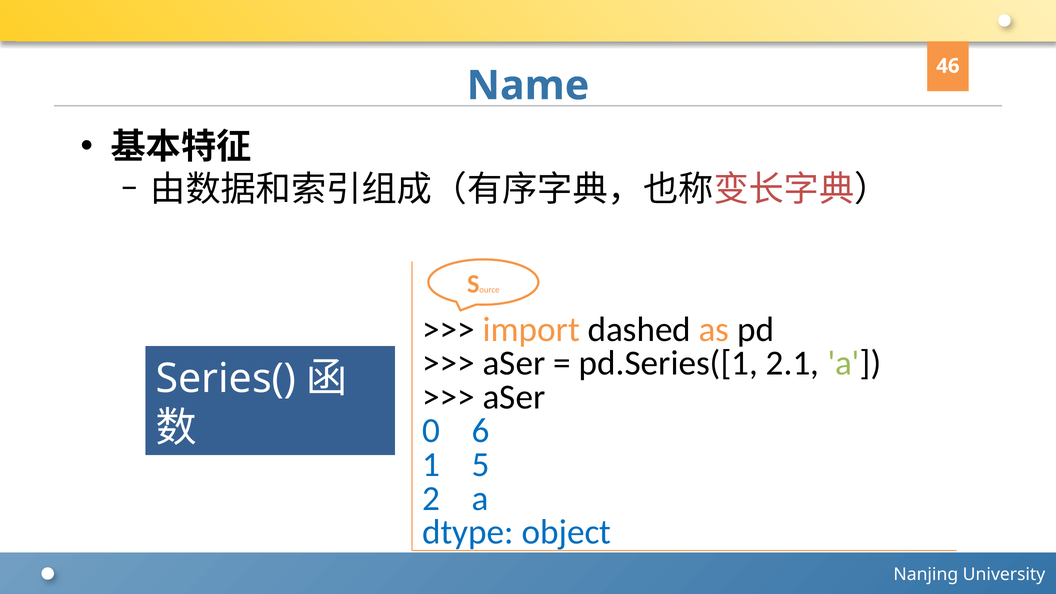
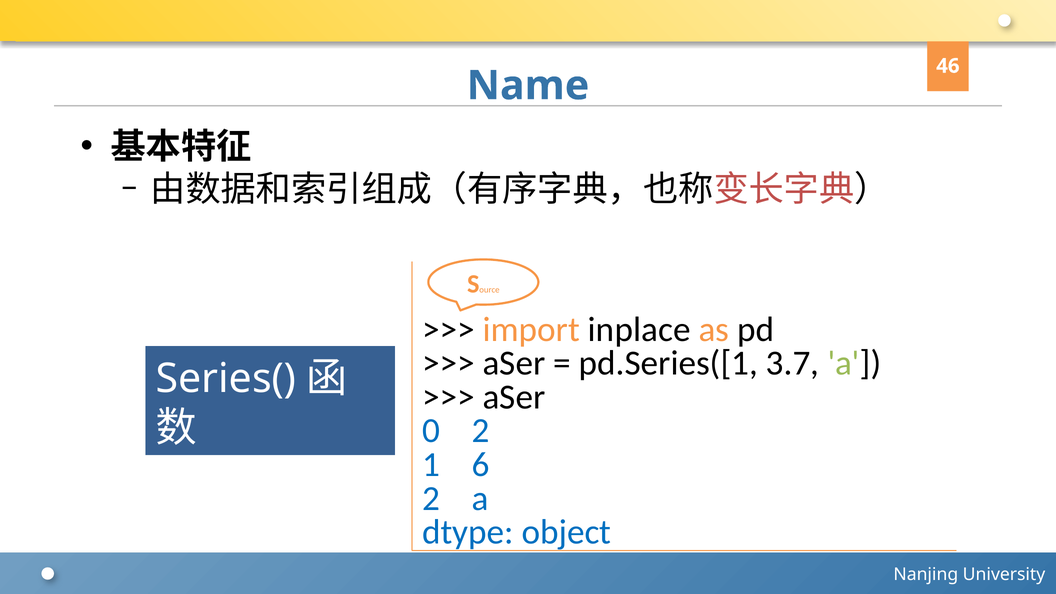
dashed: dashed -> inplace (639, 329)
2.1: 2.1 -> 3.7 (793, 363)
0 6: 6 -> 2 (481, 431)
5: 5 -> 6 (481, 465)
